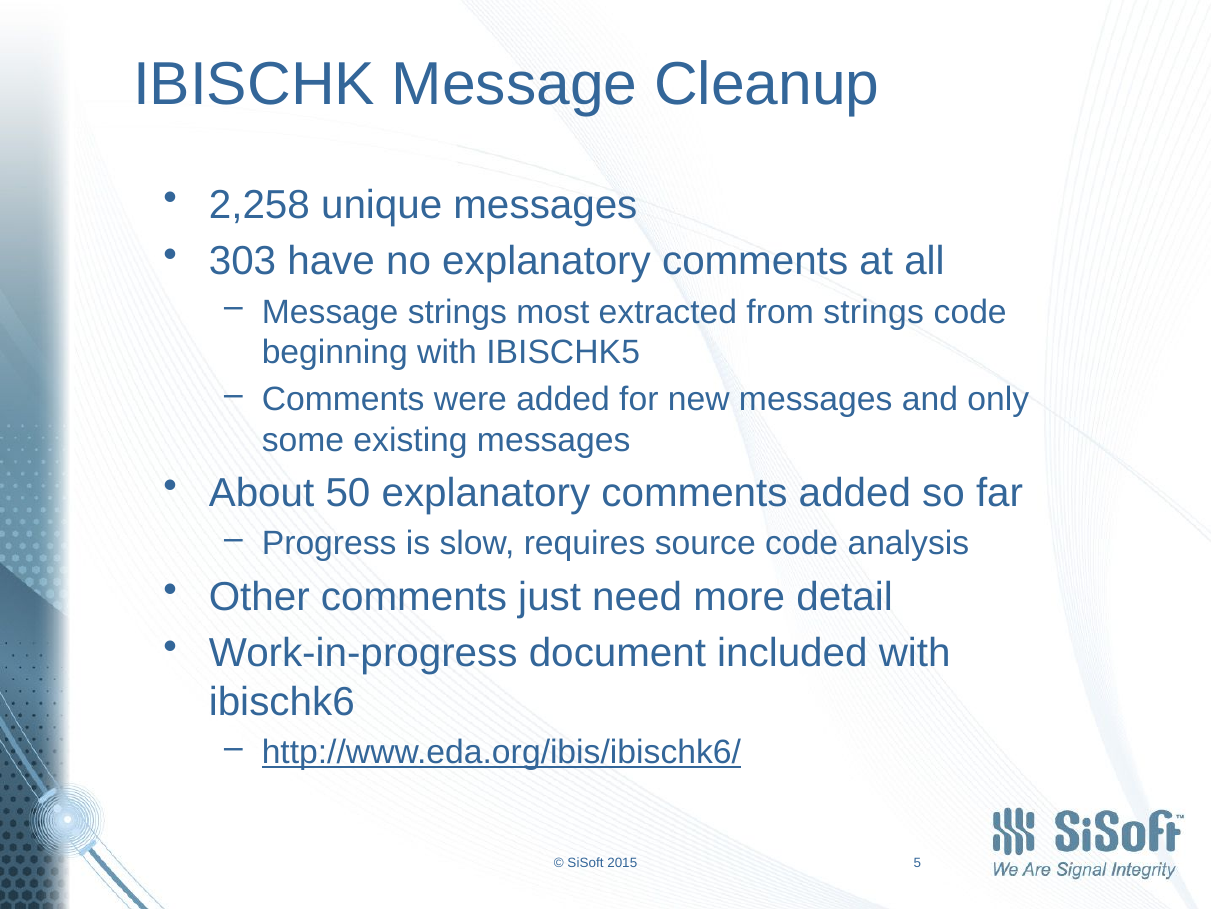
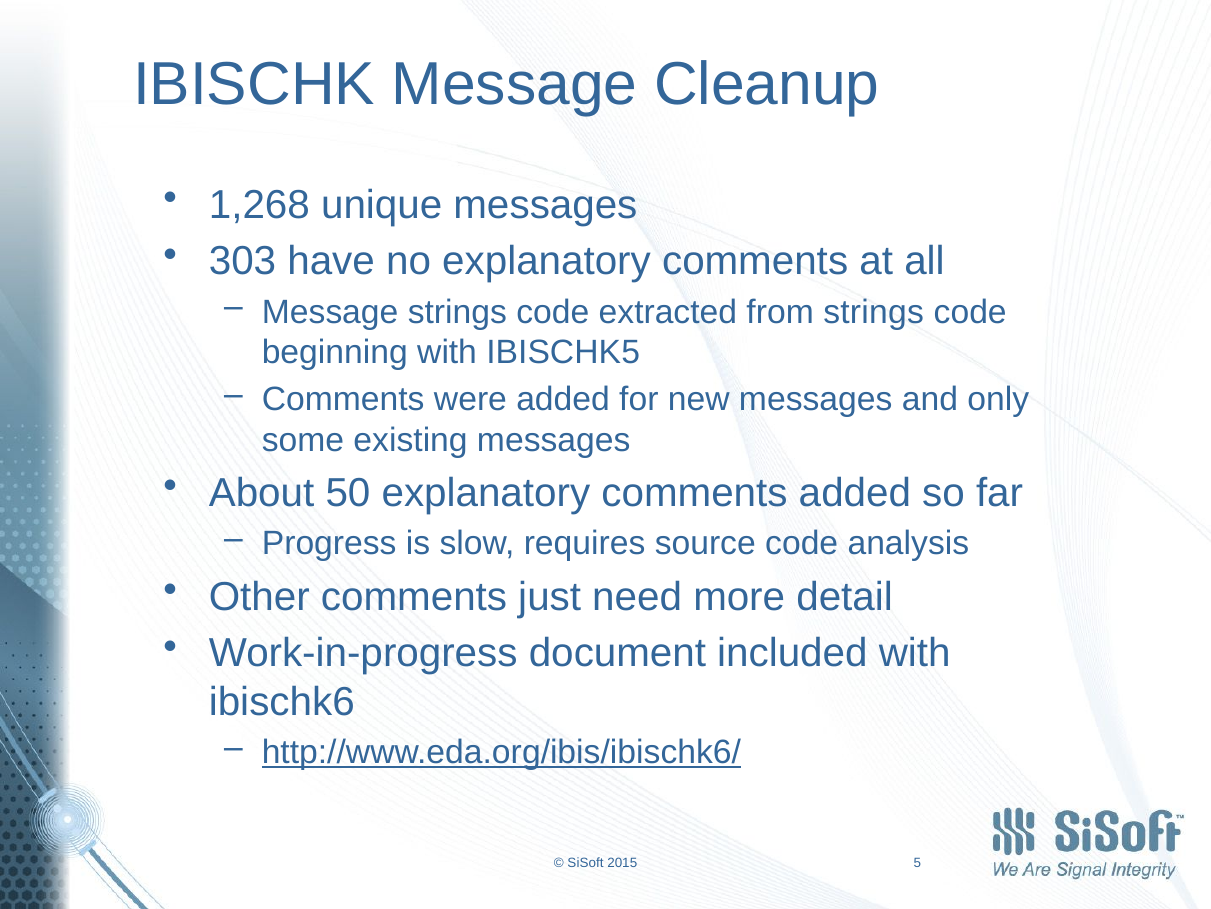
2,258: 2,258 -> 1,268 (259, 205)
Message strings most: most -> code (553, 312)
